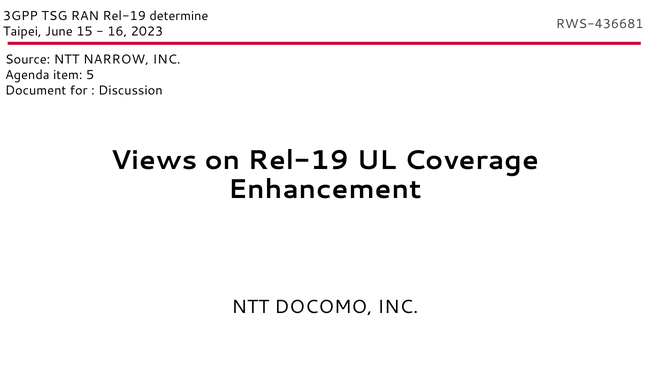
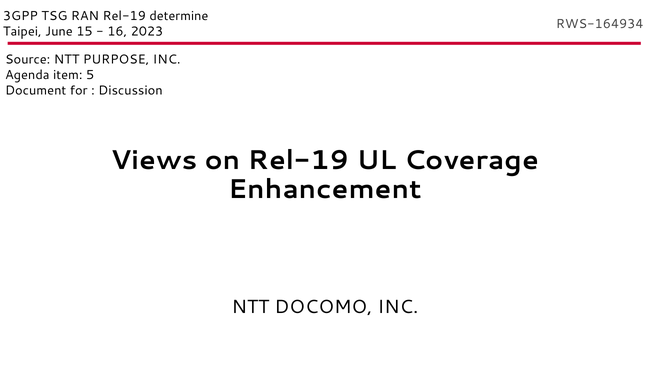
RWS-436681: RWS-436681 -> RWS-164934 (600, 24)
NARROW: NARROW -> PURPOSE (116, 59)
